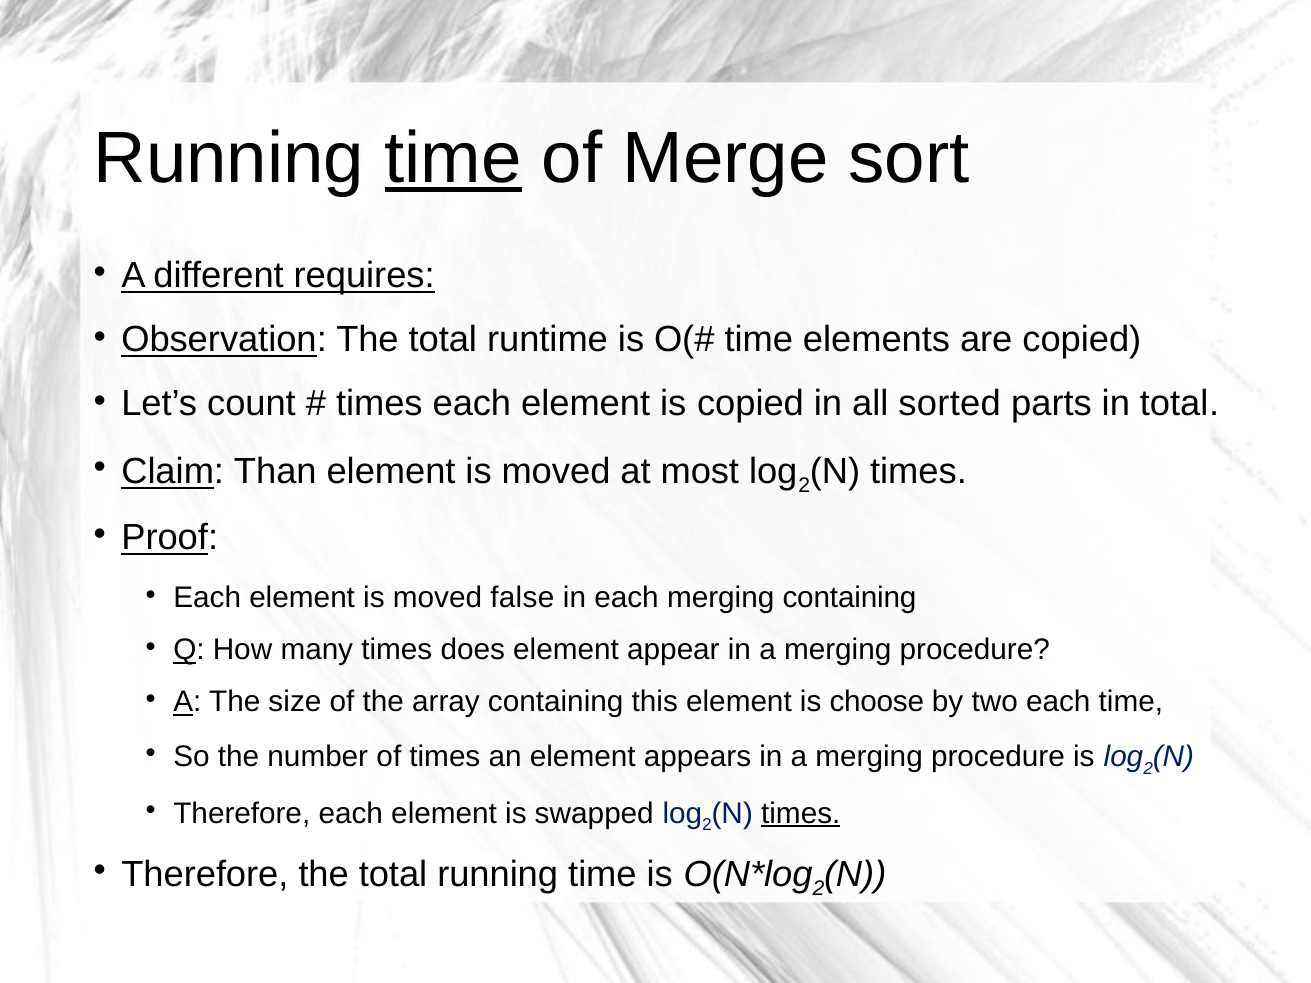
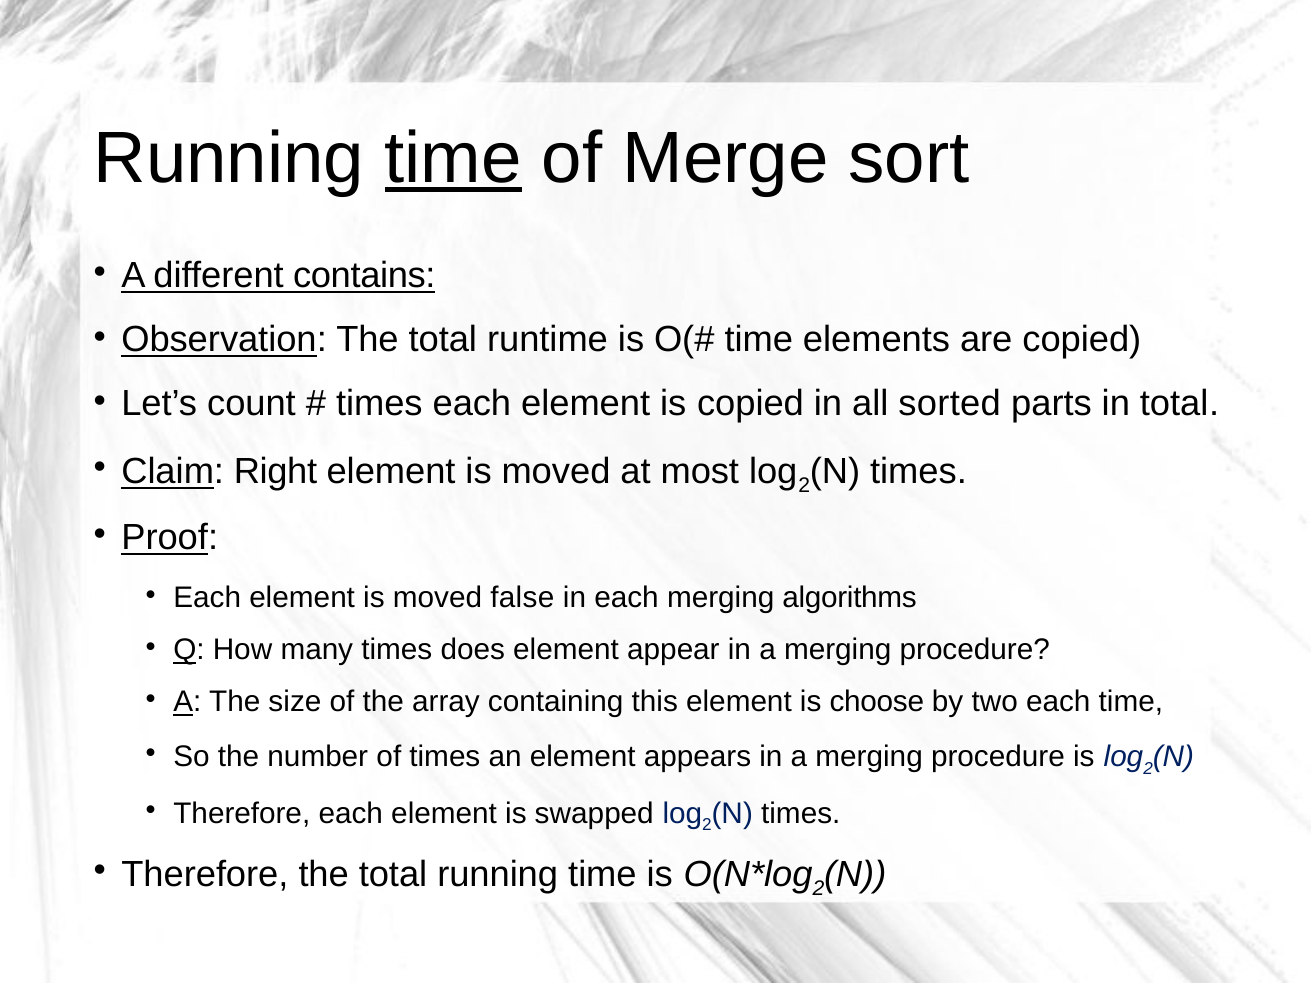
requires: requires -> contains (364, 276)
Than: Than -> Right (275, 472)
merging containing: containing -> algorithms (850, 598)
times underline: present -> none (801, 814)
